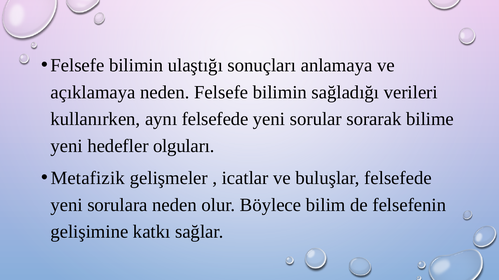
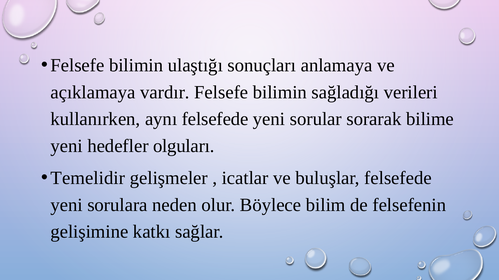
açıklamaya neden: neden -> vardır (165, 92)
Metafizik: Metafizik -> Temelidir (88, 178)
